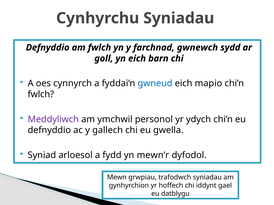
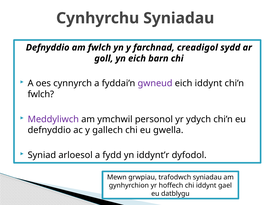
gwnewch: gwnewch -> creadigol (197, 48)
gwneud colour: blue -> purple (155, 84)
eich mapio: mapio -> iddynt (208, 84)
mewn’r: mewn’r -> iddynt’r (153, 155)
